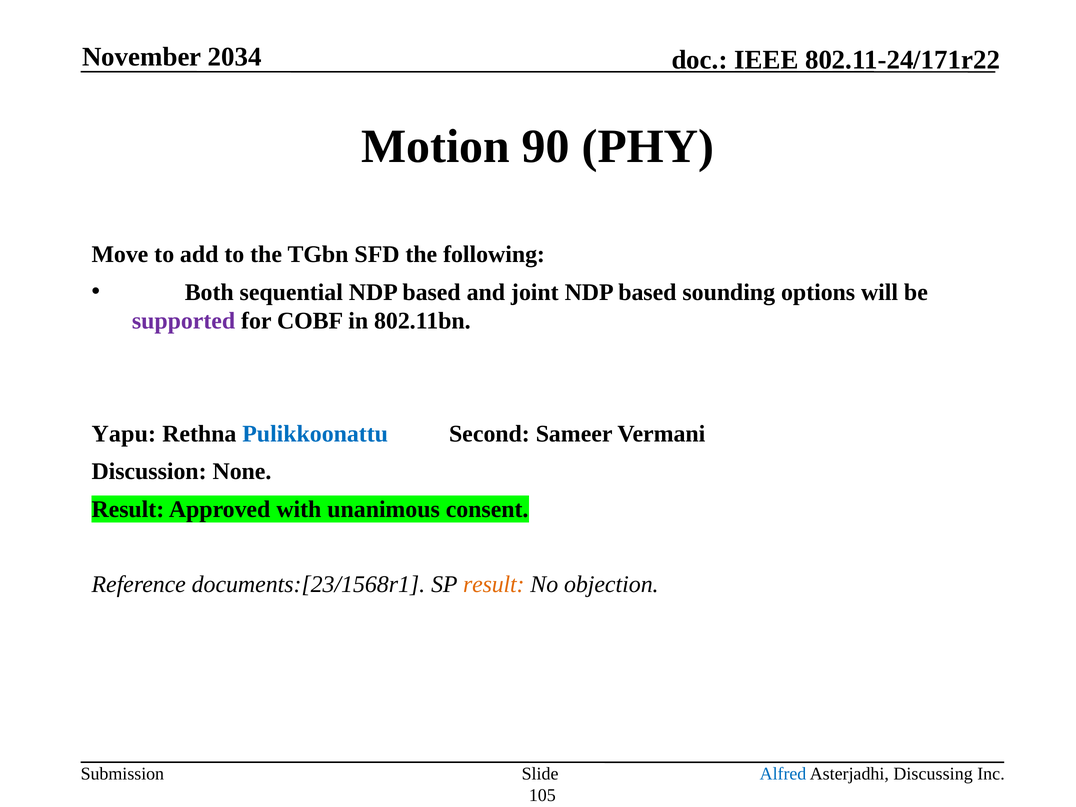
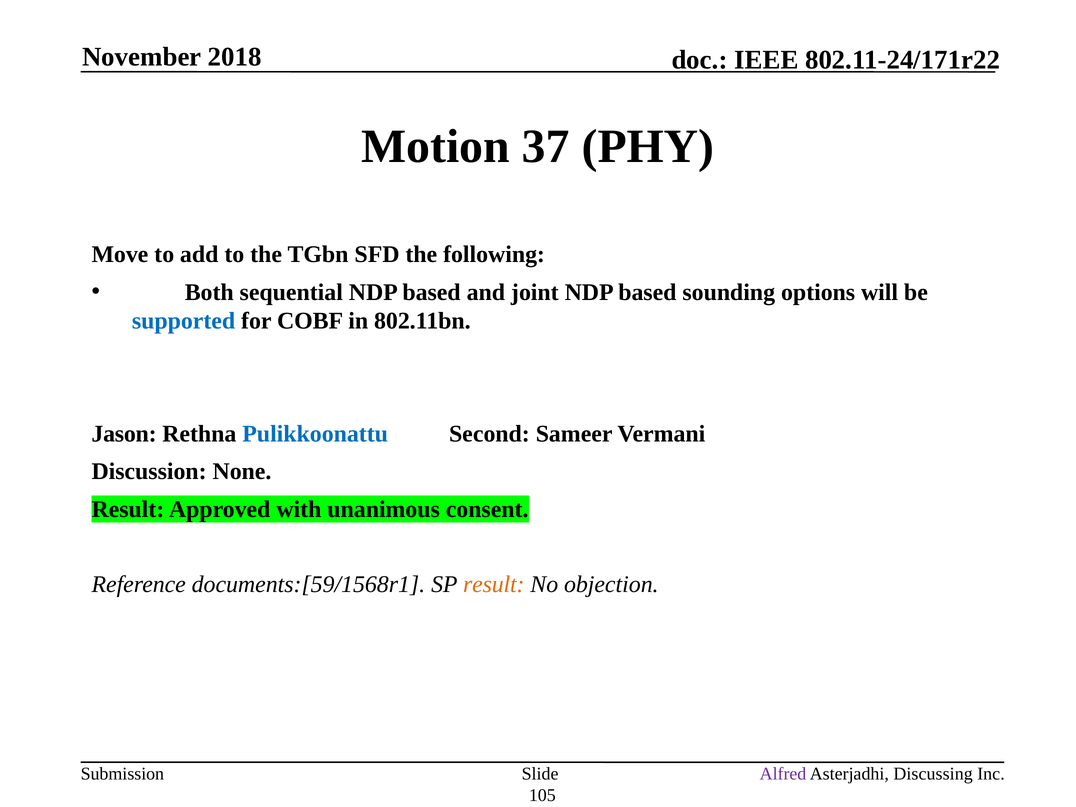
2034: 2034 -> 2018 (235, 57)
90: 90 -> 37 (546, 147)
supported colour: purple -> blue (184, 321)
Yapu: Yapu -> Jason (124, 434)
documents:[23/1568r1: documents:[23/1568r1 -> documents:[59/1568r1 (308, 585)
Alfred colour: blue -> purple (783, 774)
